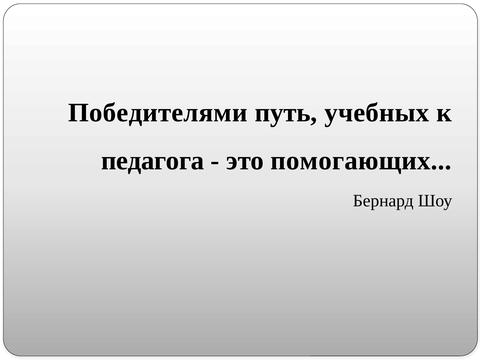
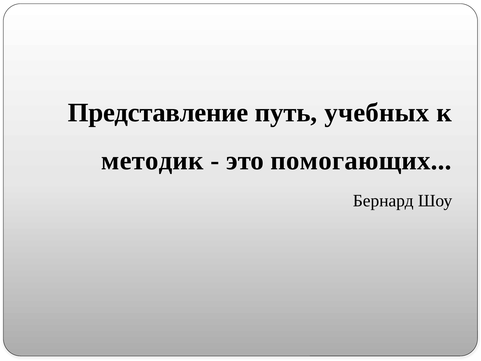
Победителями: Победителями -> Представление (158, 112)
педагога: педагога -> методик (152, 160)
